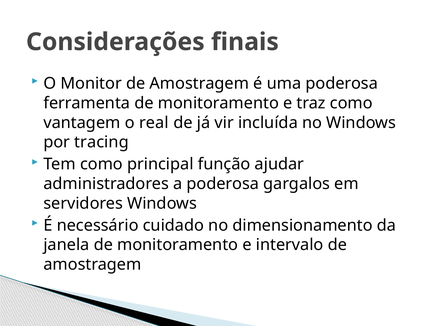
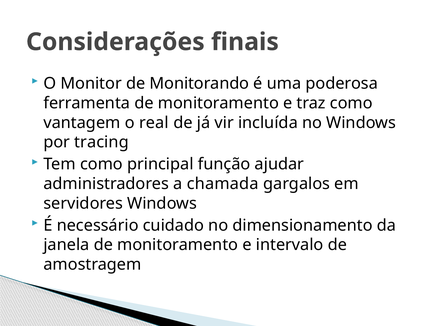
Monitor de Amostragem: Amostragem -> Monitorando (199, 84)
a poderosa: poderosa -> chamada (223, 184)
